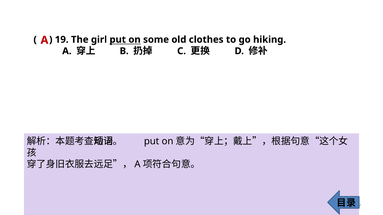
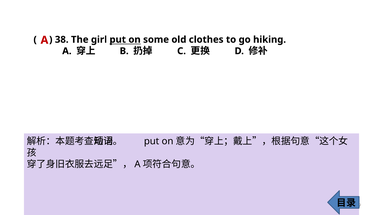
19: 19 -> 38 (62, 40)
